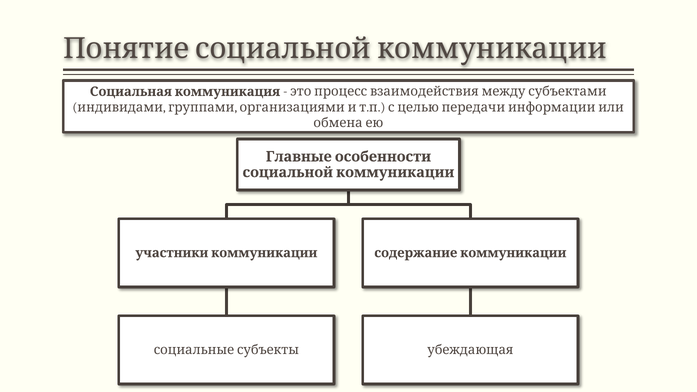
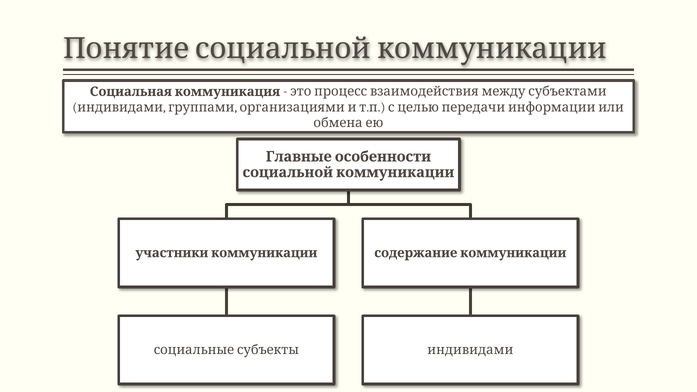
убеждающая: убеждающая -> индивидами (470, 350)
